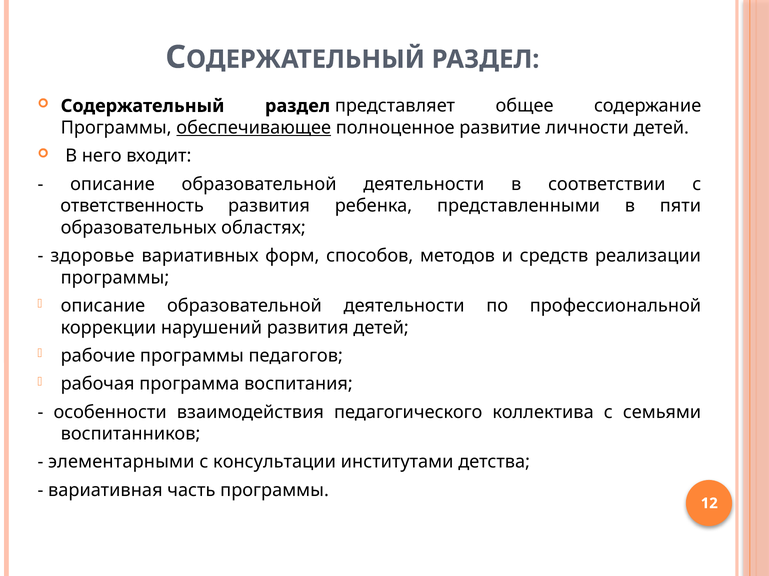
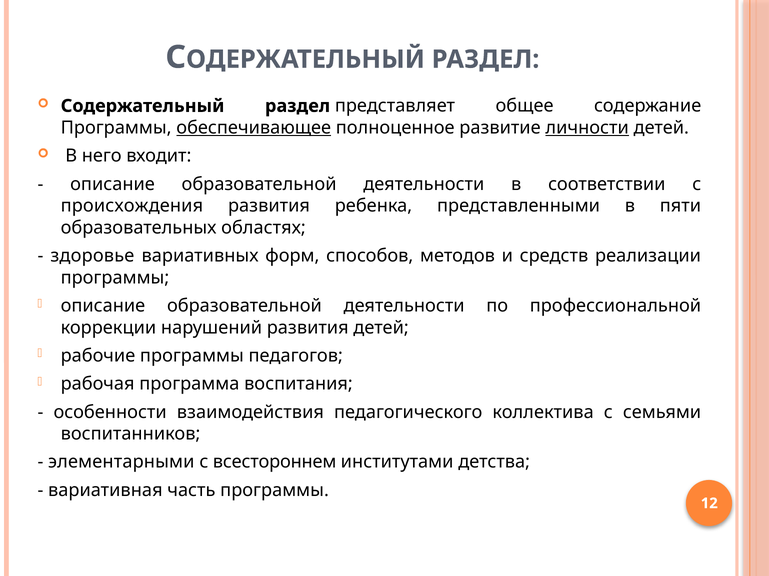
личности underline: none -> present (587, 128)
ответственность: ответственность -> происхождения (132, 206)
консультации: консультации -> всестороннем (275, 463)
